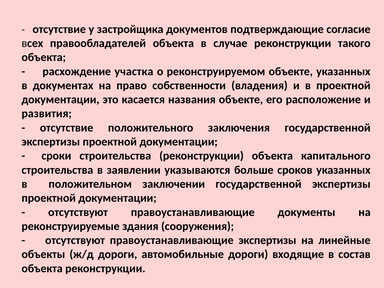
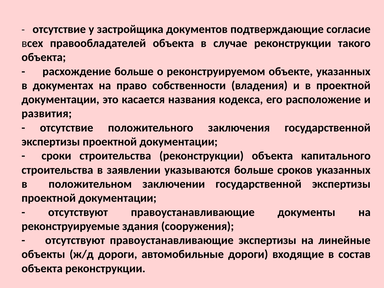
расхождение участка: участка -> больше (134, 71)
названия объекте: объекте -> кодекса (241, 100)
